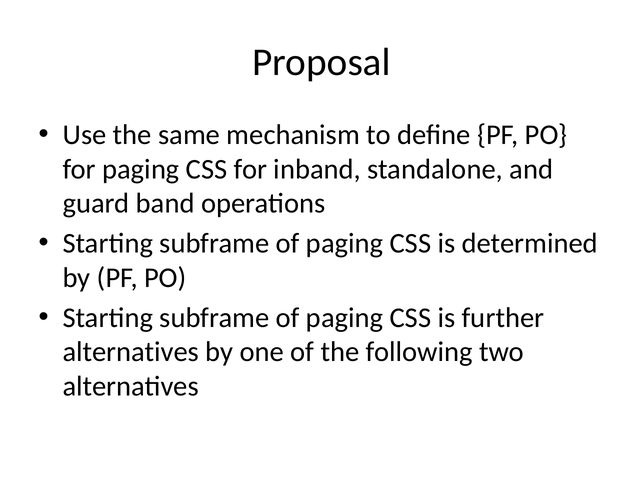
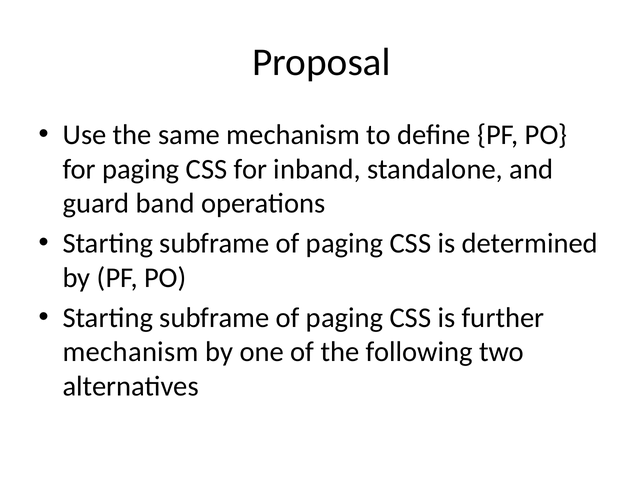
alternatives: alternatives -> mechanism (131, 352)
